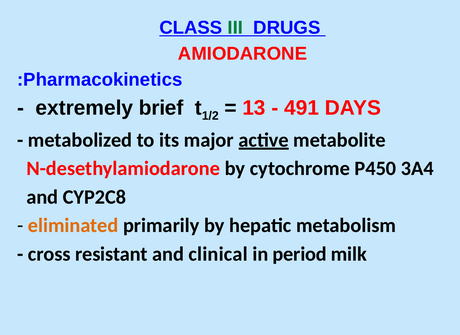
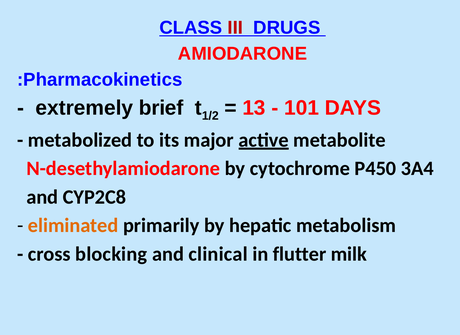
III colour: green -> red (235, 28)
491: 491 -> 101 (302, 108)
resistant: resistant -> blocking (111, 254)
period: period -> flutter (300, 254)
